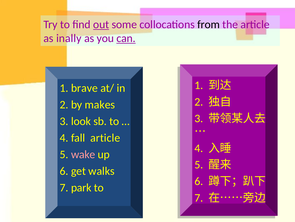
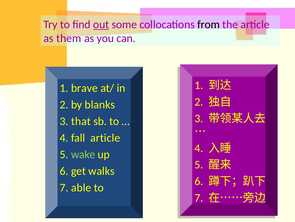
inally: inally -> them (69, 38)
can underline: present -> none (126, 38)
makes: makes -> blanks (100, 104)
look: look -> that (81, 121)
wake colour: pink -> light green (83, 154)
park: park -> able (81, 187)
